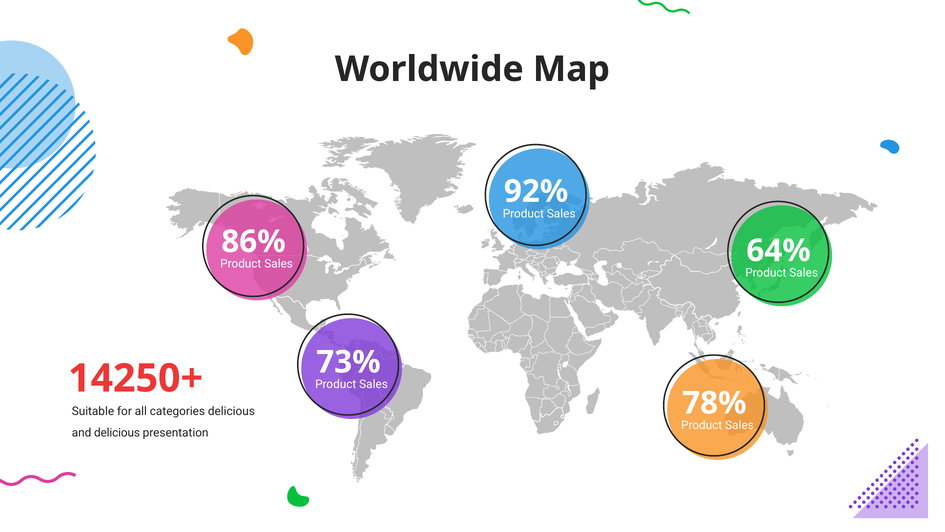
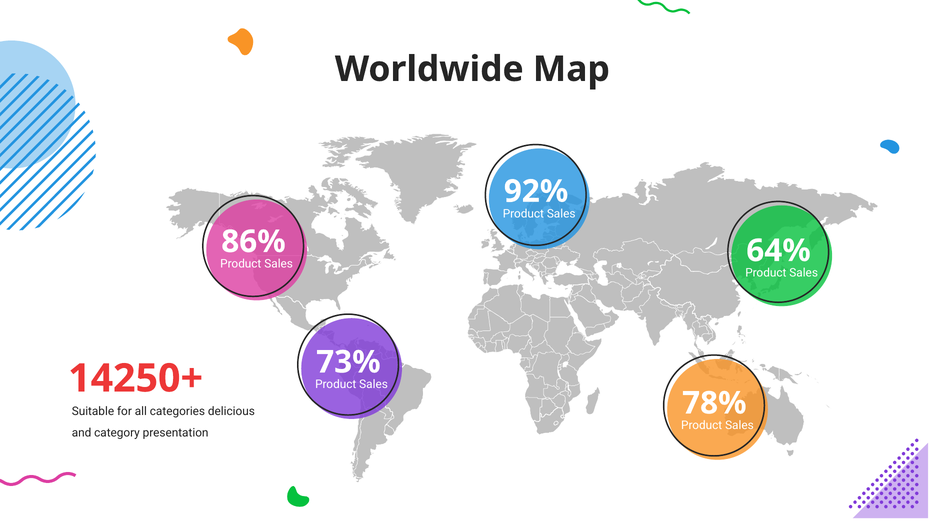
and delicious: delicious -> category (117, 432)
